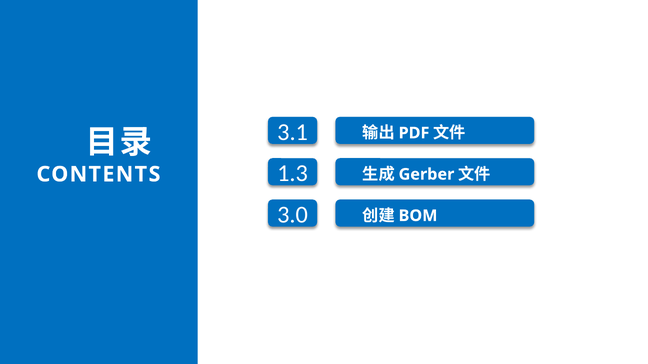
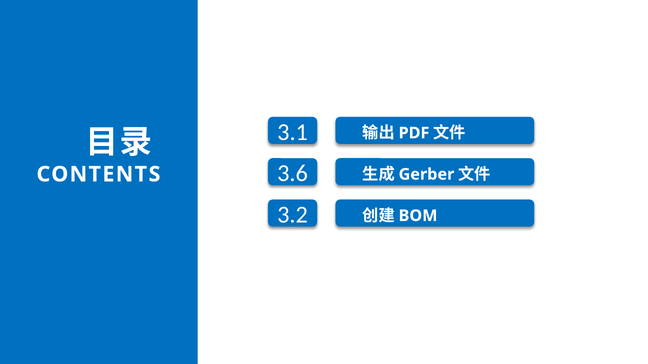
1.3: 1.3 -> 3.6 (293, 174)
3.0: 3.0 -> 3.2 (293, 215)
